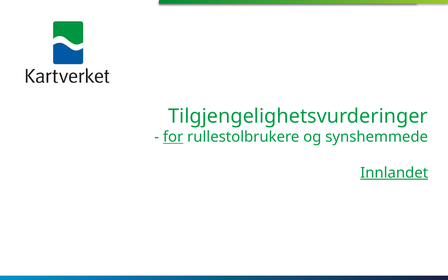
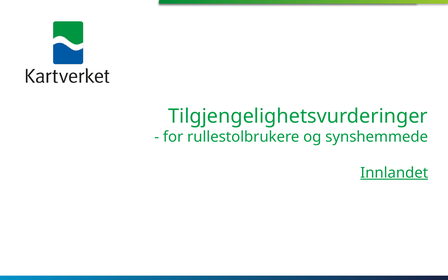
for underline: present -> none (173, 137)
